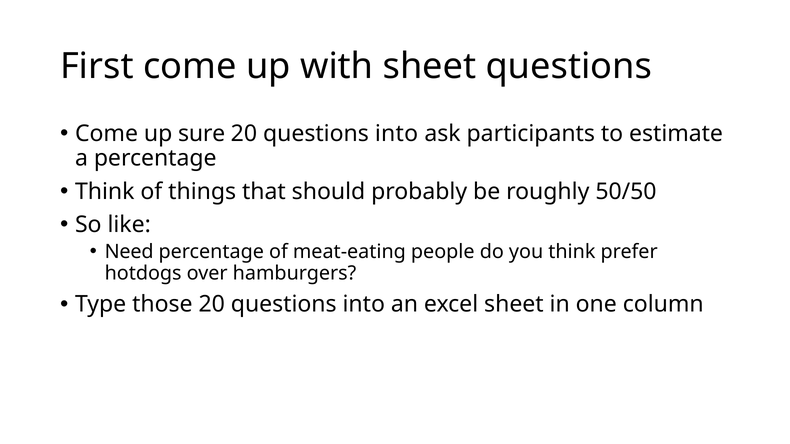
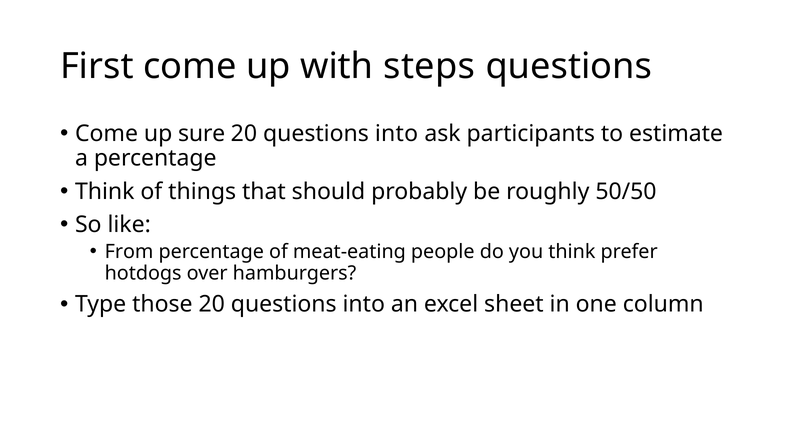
with sheet: sheet -> steps (429, 66)
Need: Need -> From (129, 252)
